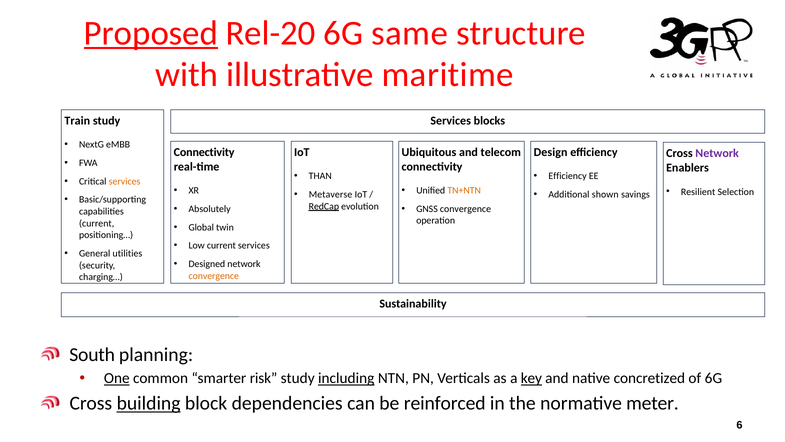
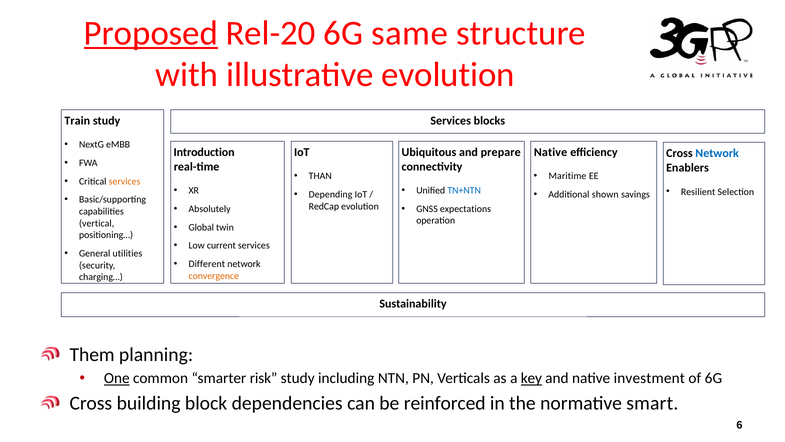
illustrative maritime: maritime -> evolution (448, 75)
Connectivity: Connectivity -> Introduction (204, 152)
telecom: telecom -> prepare (501, 152)
Design: Design -> Native (551, 152)
Network colour: purple -> blue (717, 153)
Efficiency: Efficiency -> Maritime (567, 176)
TN+NTN colour: orange -> blue (464, 190)
Metaverse: Metaverse -> Depending (331, 194)
RedCap underline: present -> none (324, 206)
GNSS convergence: convergence -> expectations (465, 209)
current: current -> vertical (97, 223)
Designed: Designed -> Different (207, 264)
South: South -> Them (92, 354)
including underline: present -> none (346, 378)
concretized: concretized -> investment (649, 378)
building underline: present -> none (149, 403)
meter: meter -> smart (652, 403)
